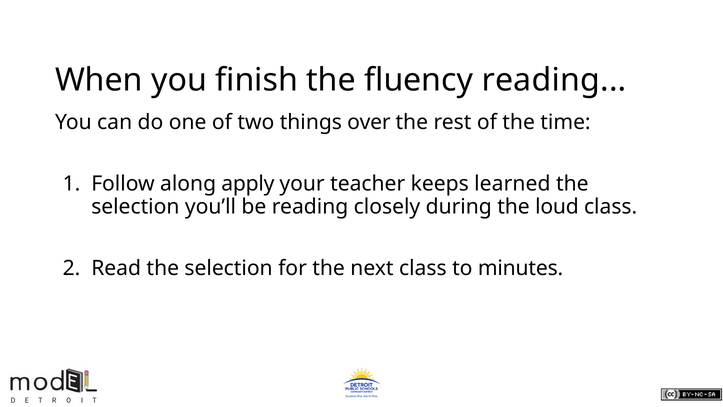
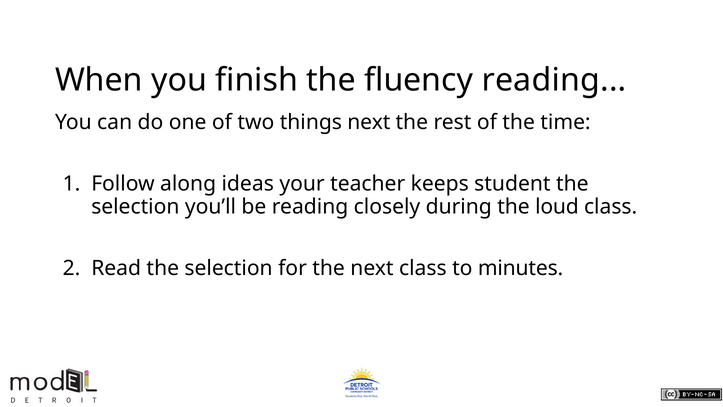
things over: over -> next (369, 122)
apply: apply -> ideas (248, 184)
learned: learned -> student (512, 184)
